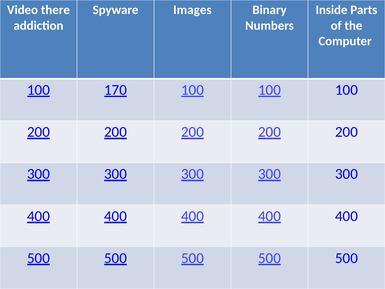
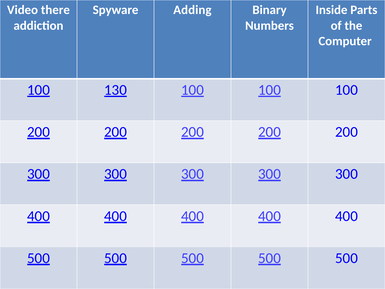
Images: Images -> Adding (192, 10)
170: 170 -> 130 (116, 90)
